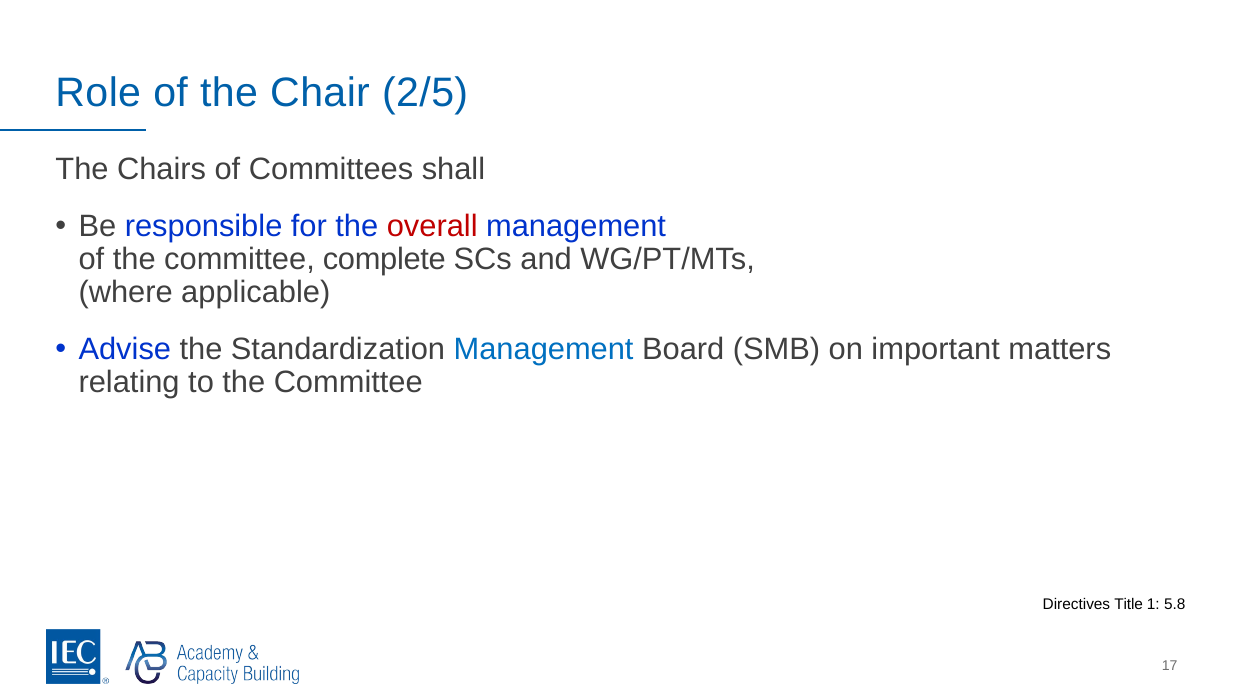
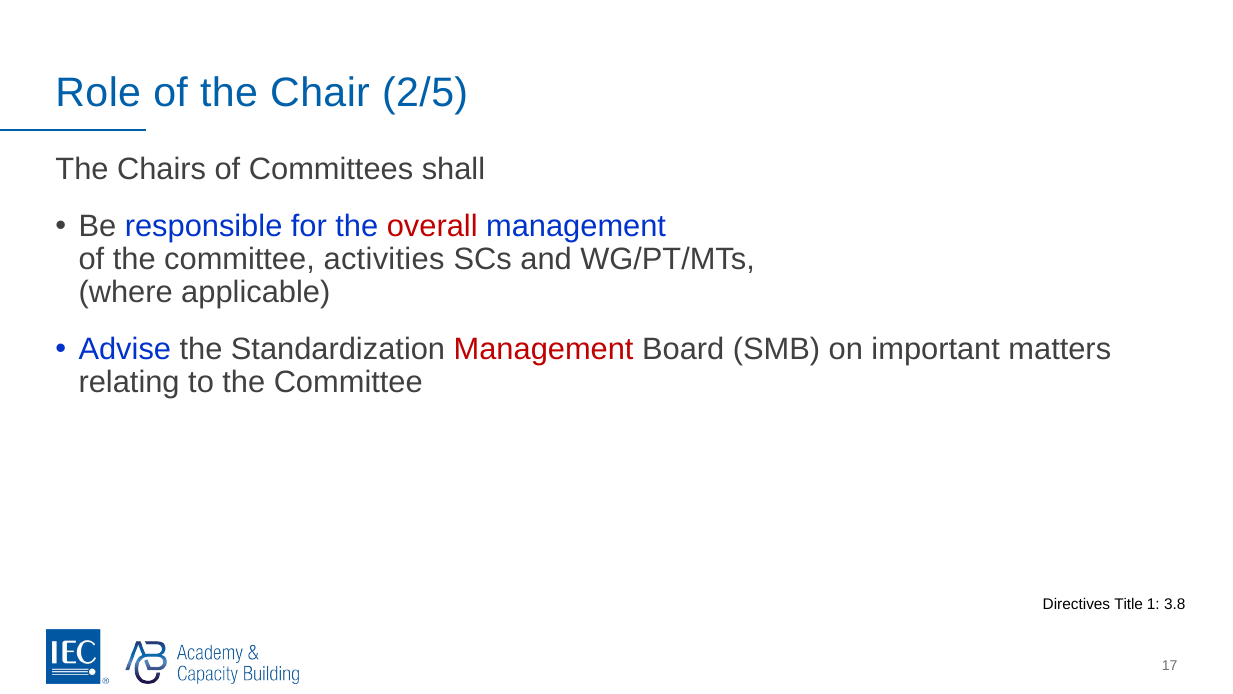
complete: complete -> activities (384, 259)
Management colour: blue -> red (544, 349)
5.8: 5.8 -> 3.8 (1175, 604)
